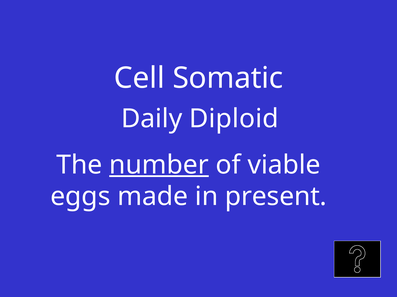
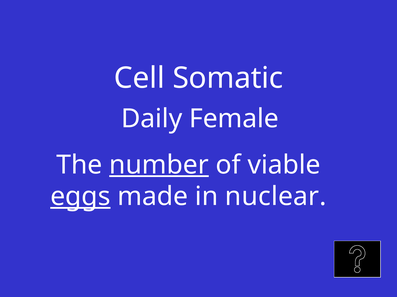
Diploid: Diploid -> Female (234, 119)
eggs underline: none -> present (80, 197)
present: present -> nuclear (276, 197)
